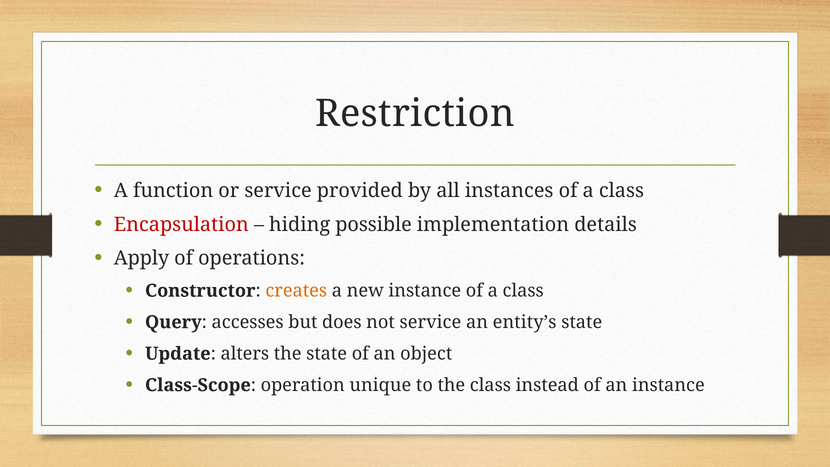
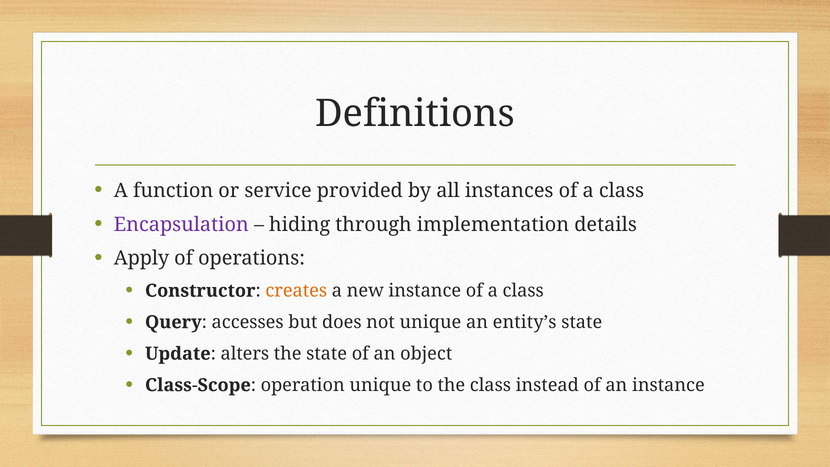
Restriction: Restriction -> Definitions (415, 114)
Encapsulation colour: red -> purple (181, 224)
possible: possible -> through (374, 224)
not service: service -> unique (430, 322)
